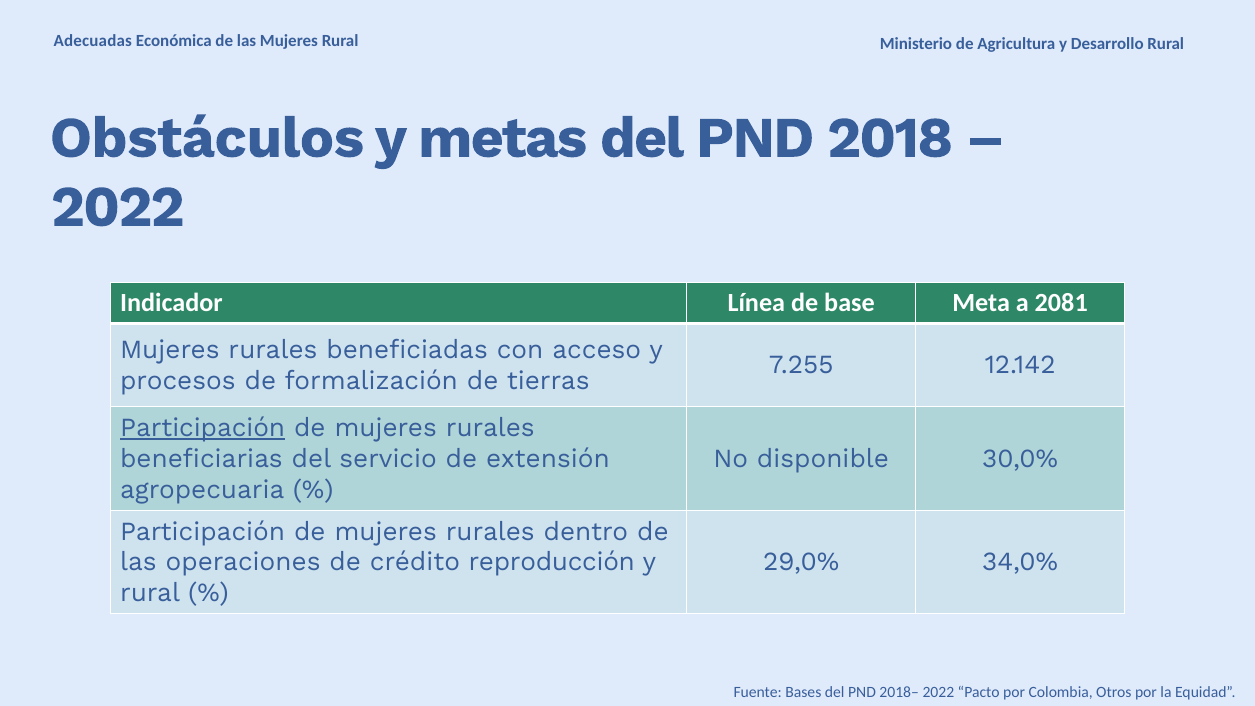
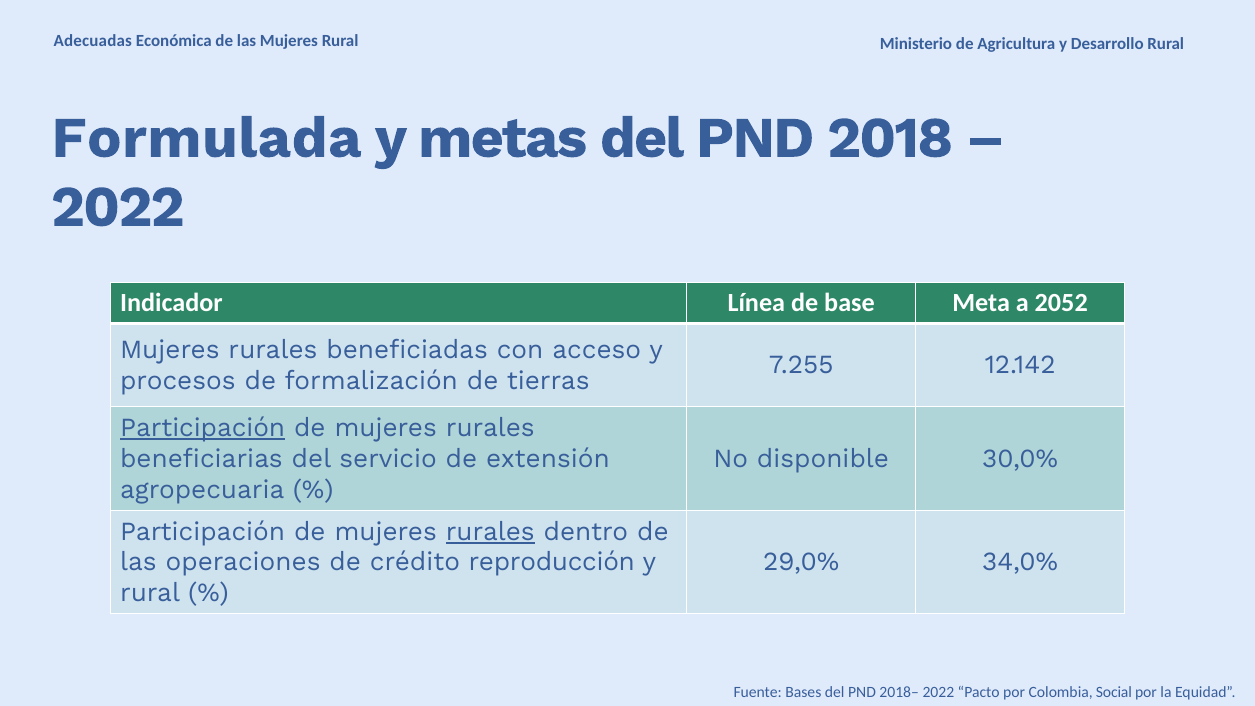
Obstáculos: Obstáculos -> Formulada (206, 138)
2081: 2081 -> 2052 (1061, 303)
rurales underline: none -> present (490, 531)
Otros: Otros -> Social (1114, 693)
